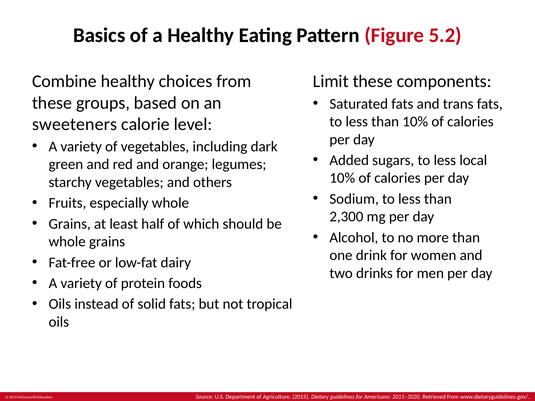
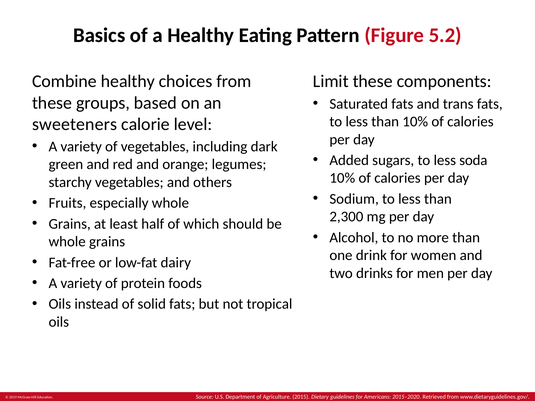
local: local -> soda (473, 160)
